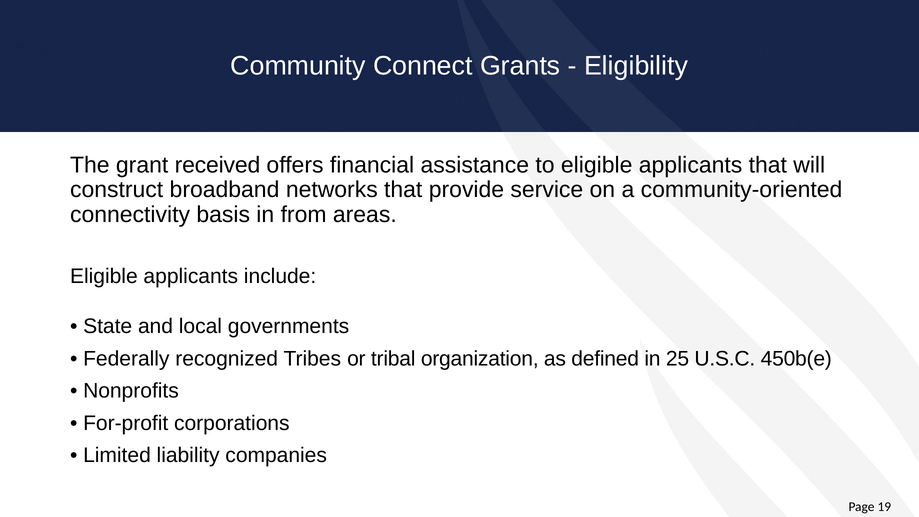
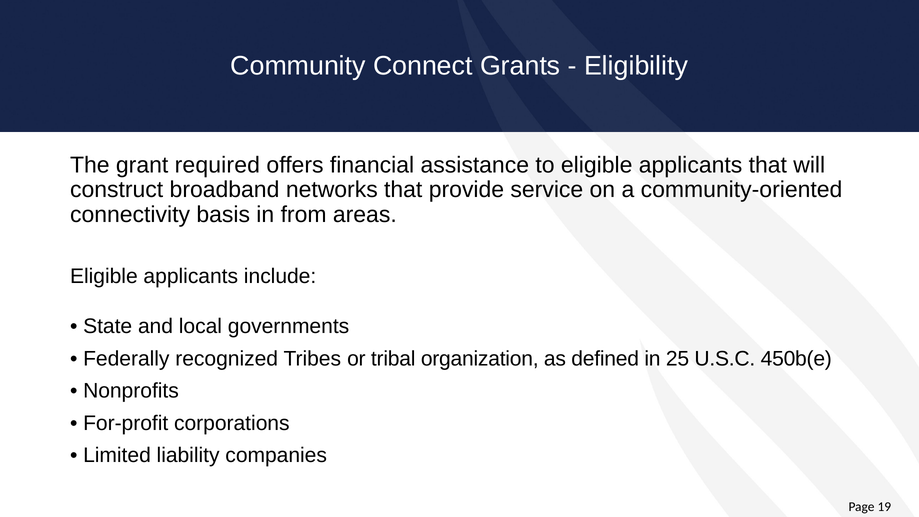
received: received -> required (217, 165)
